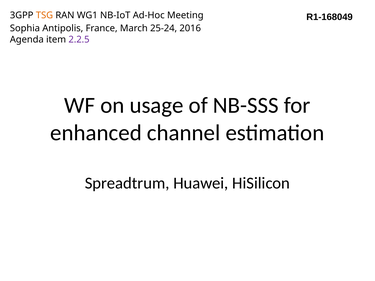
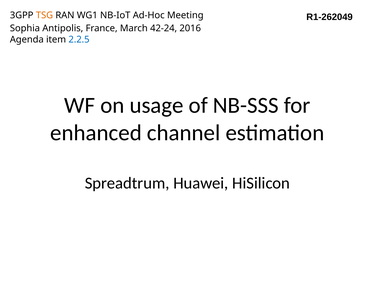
R1-168049: R1-168049 -> R1-262049 (330, 17)
25-24: 25-24 -> 42-24 (164, 28)
2.2.5 colour: purple -> blue (79, 40)
